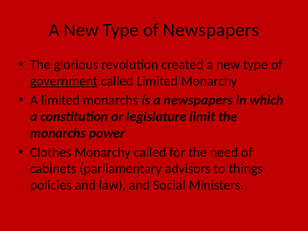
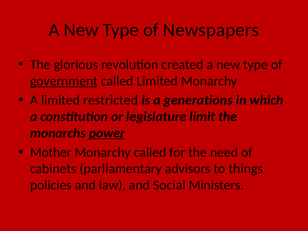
limited monarchs: monarchs -> restricted (111, 100)
a newspapers: newspapers -> generations (198, 100)
power underline: none -> present (107, 133)
Clothes: Clothes -> Mother (51, 152)
